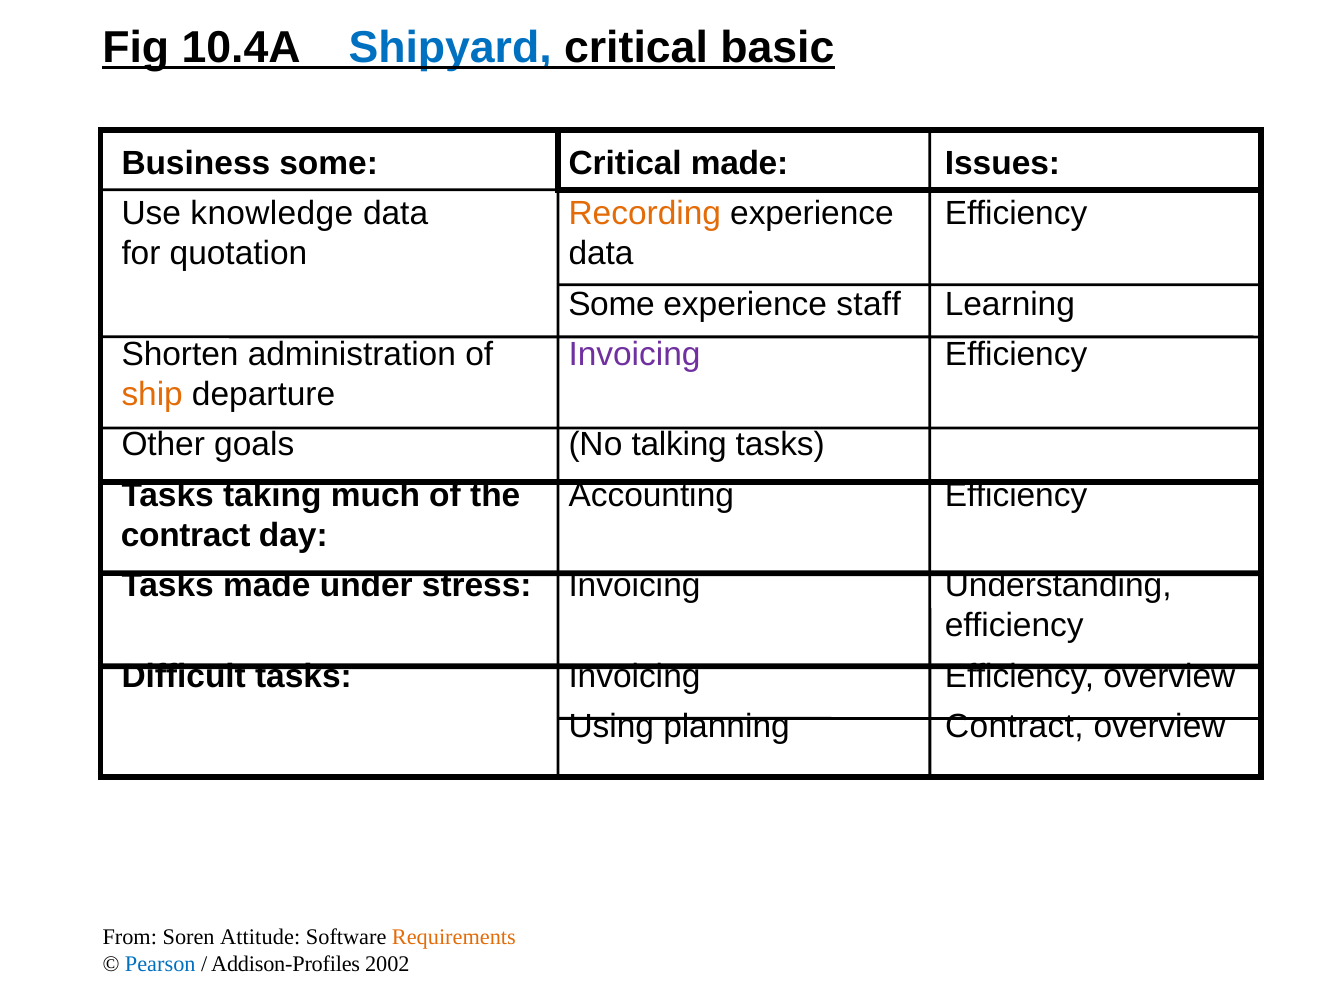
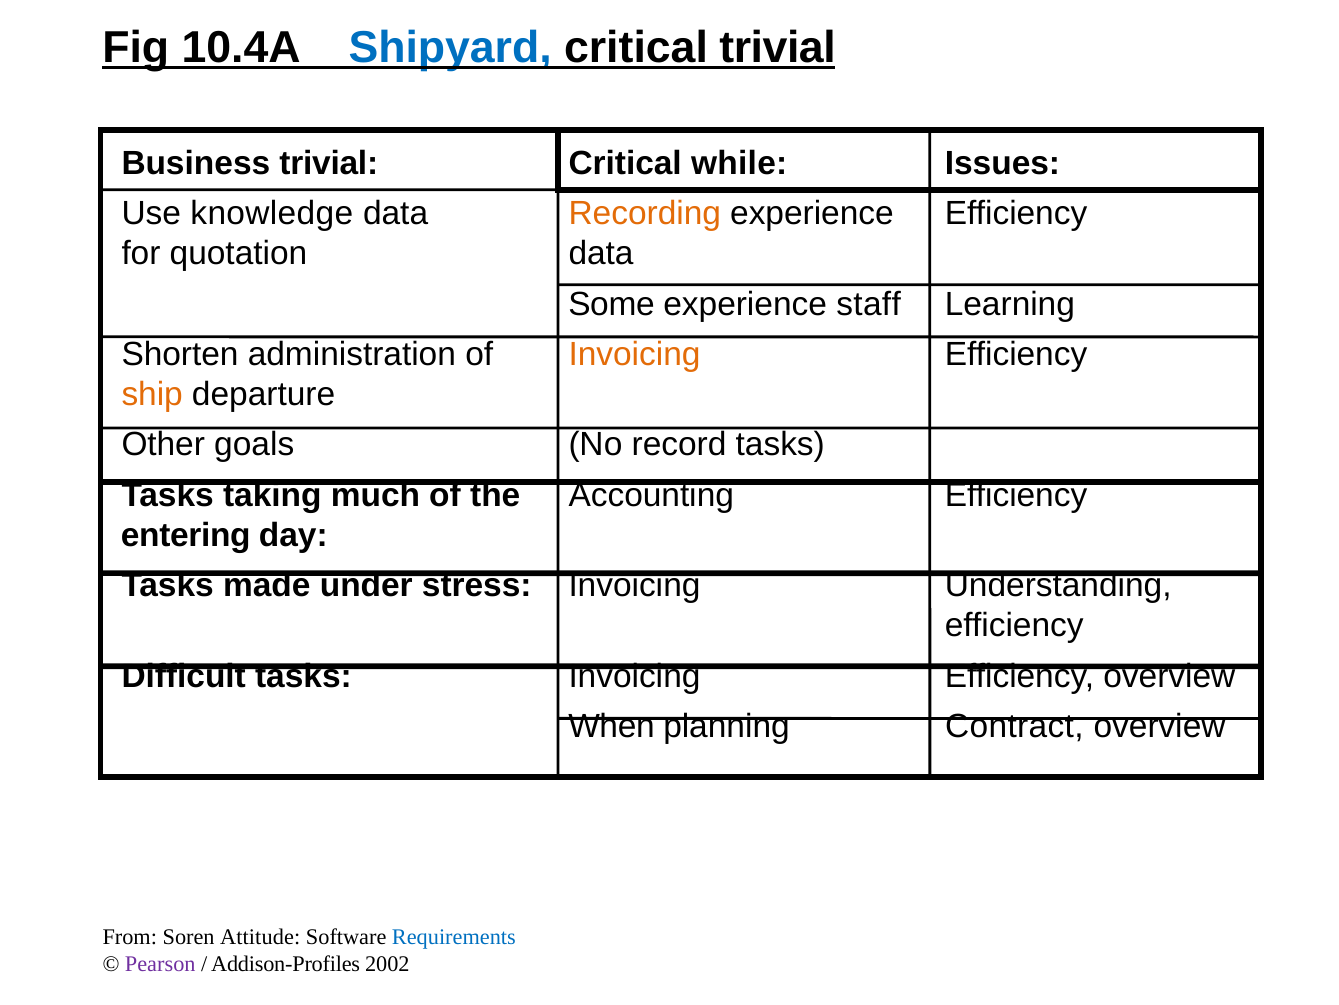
critical basic: basic -> trivial (778, 48)
Business some: some -> trivial (329, 163)
Critical made: made -> while (739, 163)
Invoicing colour: purple -> orange (635, 354)
talking: talking -> record (679, 444)
contract: contract -> entering (186, 535)
Using: Using -> When (611, 726)
Requirements colour: orange -> blue (454, 937)
Pearson colour: blue -> purple (160, 963)
